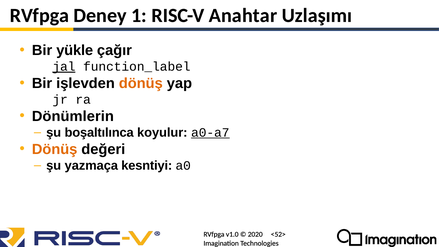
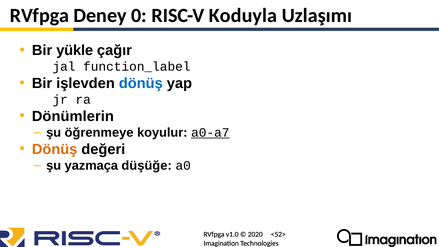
1: 1 -> 0 (139, 16)
Anahtar: Anahtar -> Koduyla (243, 16)
jal underline: present -> none (64, 67)
dönüş colour: orange -> blue (141, 83)
boşaltılınca: boşaltılınca -> öğrenmeye (99, 133)
kesntiyi: kesntiyi -> düşüğe (147, 166)
